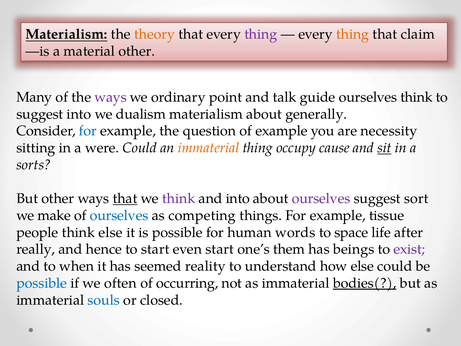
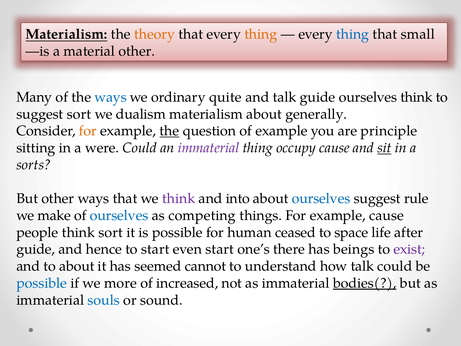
thing colour: purple -> orange (261, 34)
thing colour: orange -> blue (353, 34)
claim: claim -> small (418, 34)
ways colour: purple -> blue (111, 97)
point: point -> quite (225, 97)
suggest into: into -> sort (79, 114)
for colour: blue -> orange (88, 131)
the underline: none -> present (169, 131)
necessity: necessity -> principle (389, 131)
immaterial colour: orange -> purple (209, 148)
that underline: present -> none (125, 198)
ourselves colour: purple -> blue (321, 198)
sort: sort -> rule (416, 198)
example tissue: tissue -> cause (387, 215)
think else: else -> sort (111, 232)
words: words -> ceased (295, 232)
really: really -> guide (36, 249)
them: them -> there (289, 249)
to when: when -> about (77, 266)
reality: reality -> cannot (206, 266)
how else: else -> talk (362, 266)
often: often -> more (120, 283)
occurring: occurring -> increased (187, 283)
closed: closed -> sound (161, 300)
